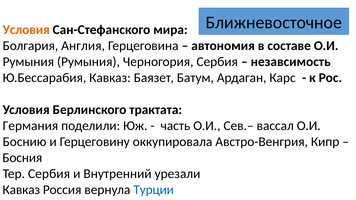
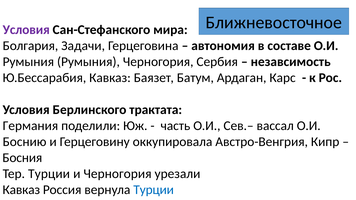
Условия colour: orange -> purple (26, 30)
Англия: Англия -> Задачи (83, 46)
Тер Сербия: Сербия -> Турции (49, 174)
и Внутренний: Внутренний -> Черногория (117, 174)
